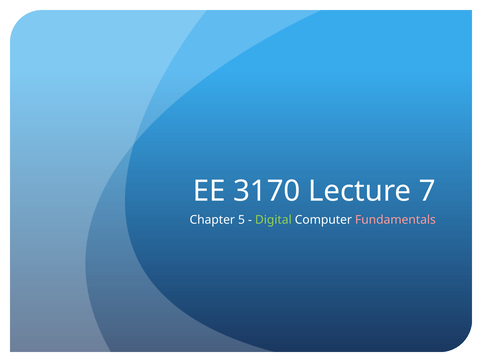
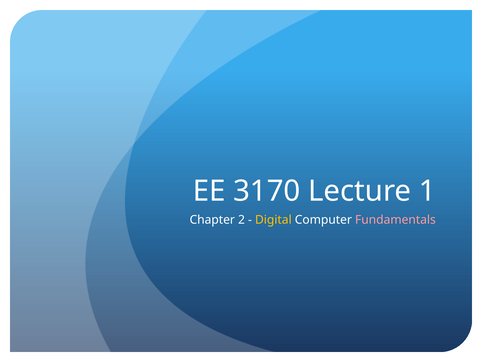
7: 7 -> 1 (427, 191)
5: 5 -> 2 (241, 220)
Digital colour: light green -> yellow (273, 220)
